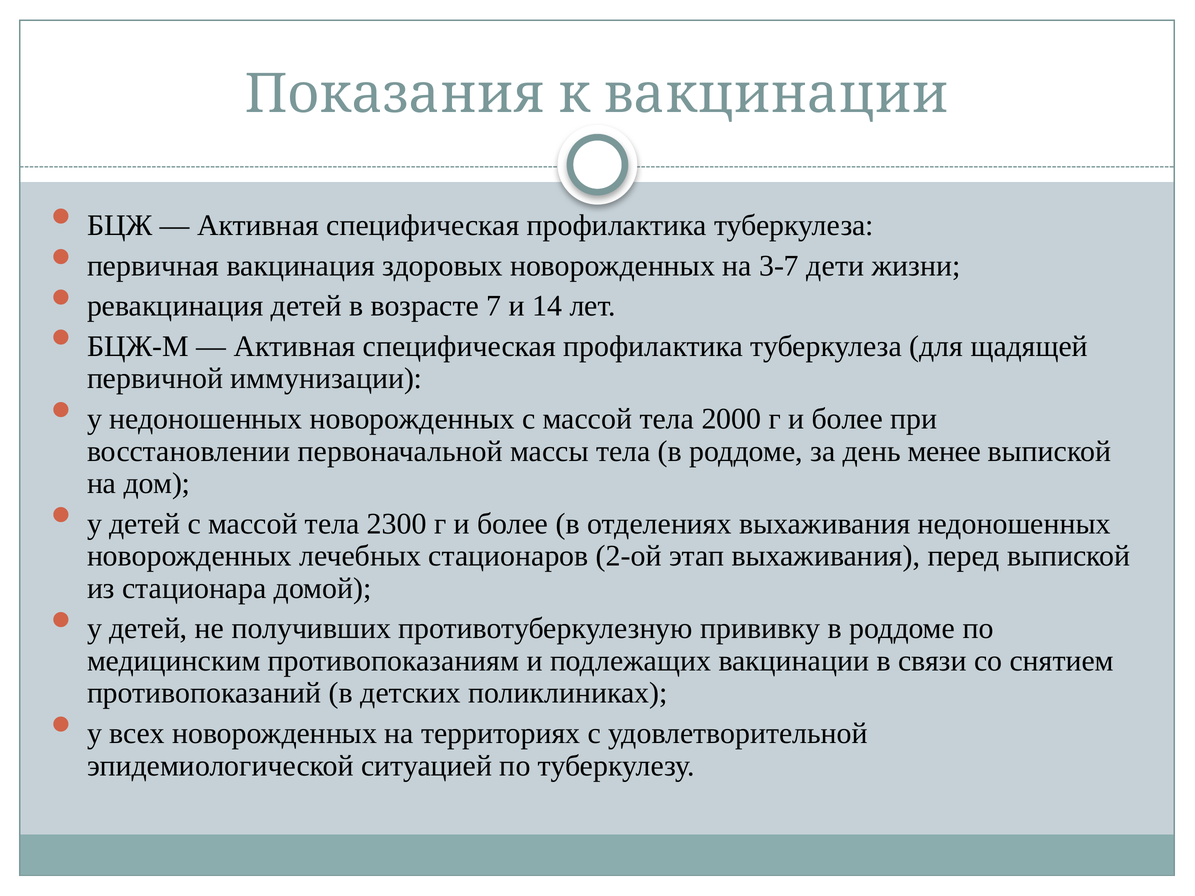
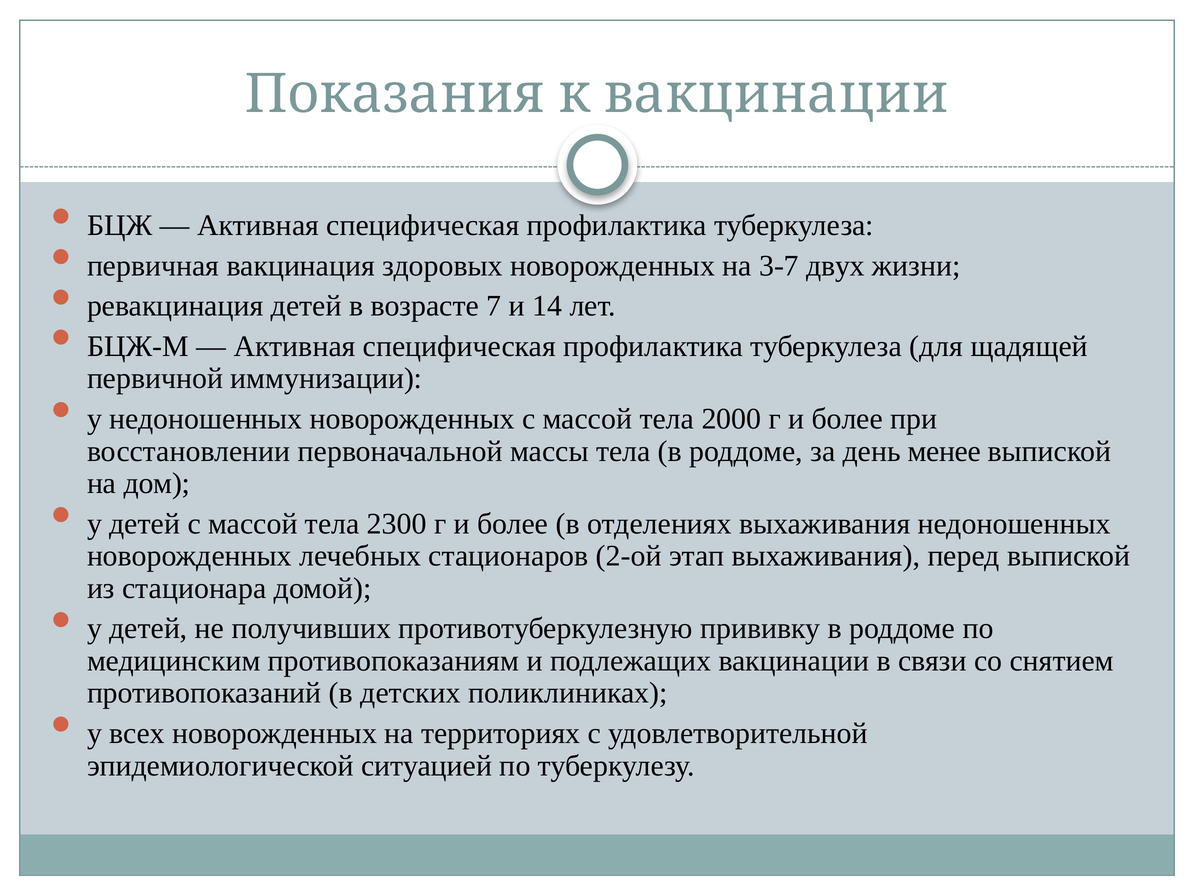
дети: дети -> двух (835, 266)
